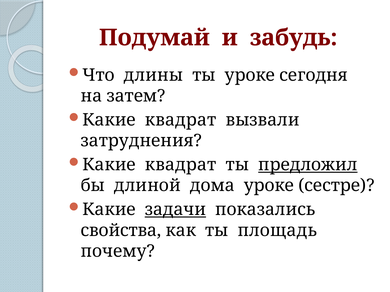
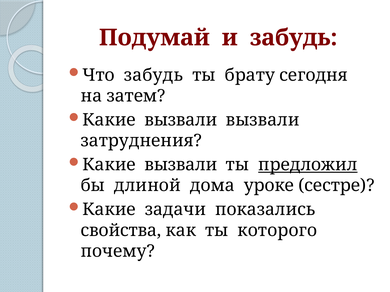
Что длины: длины -> забудь (153, 75)
ты уроке: уроке -> брату (250, 75)
квадрат: квадрат -> вызвали (181, 120)
квадрат: квадрат -> вызвали (181, 165)
задачи underline: present -> none (175, 210)
площадь: площадь -> которого (277, 231)
